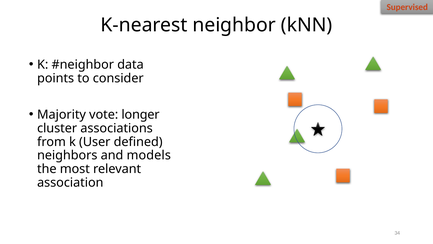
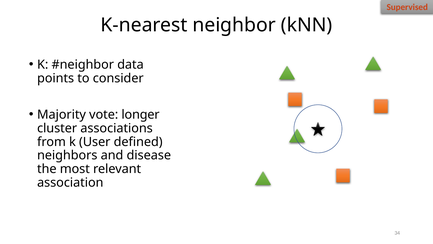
models: models -> disease (149, 155)
